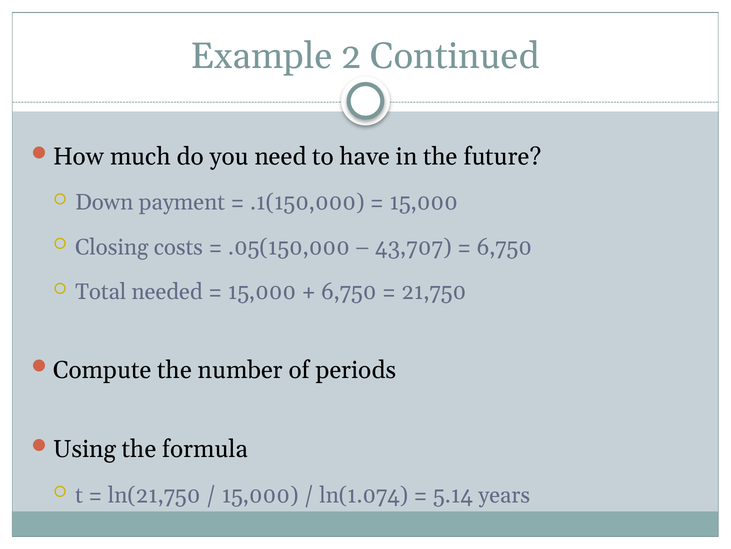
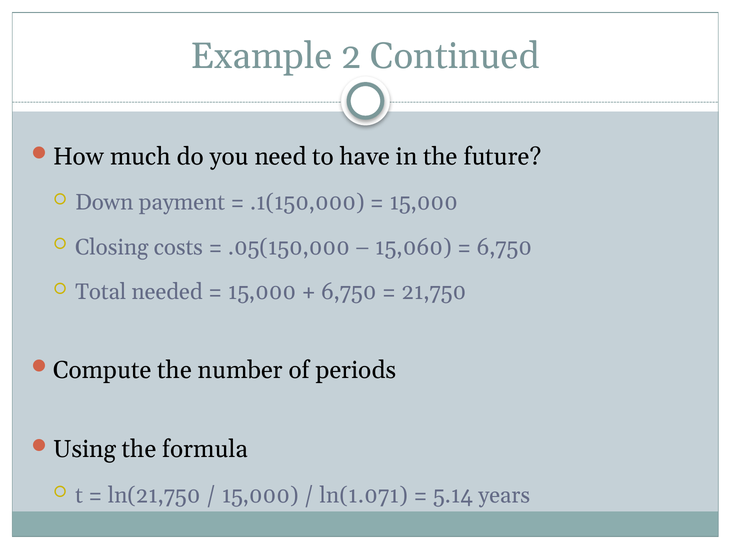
43,707: 43,707 -> 15,060 (413, 247)
ln(1.074: ln(1.074 -> ln(1.071 (364, 494)
